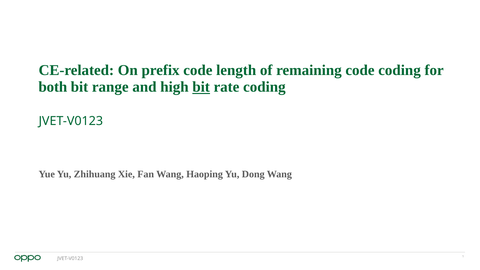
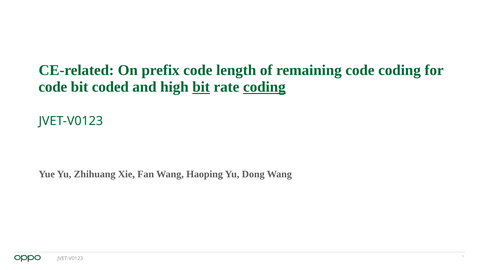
both: both -> code (53, 87)
range: range -> coded (110, 87)
coding underline: none -> present (264, 87)
